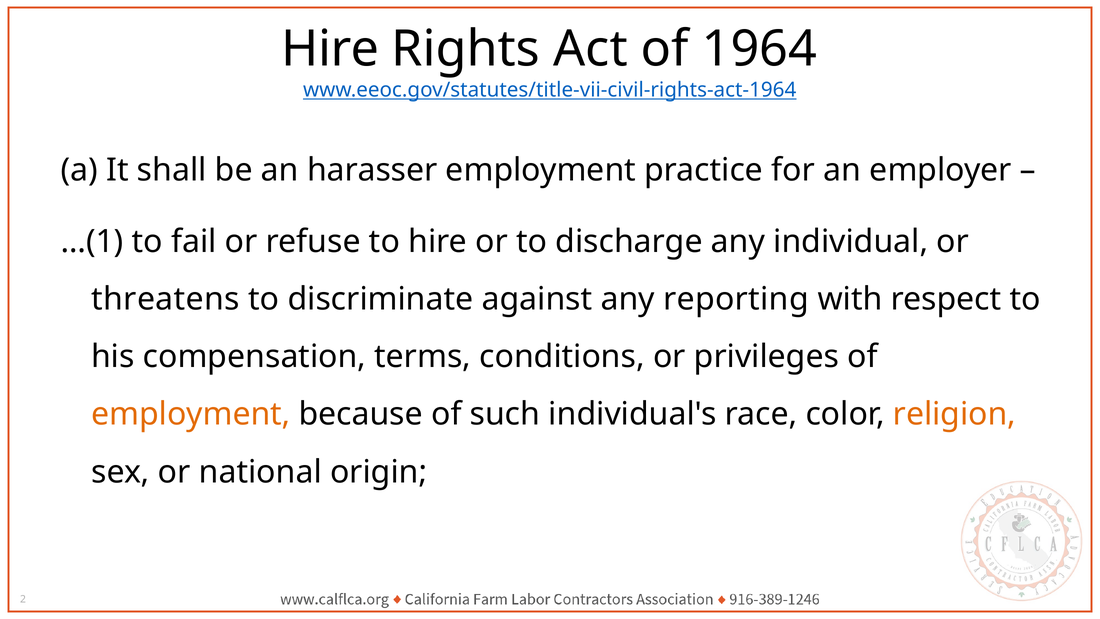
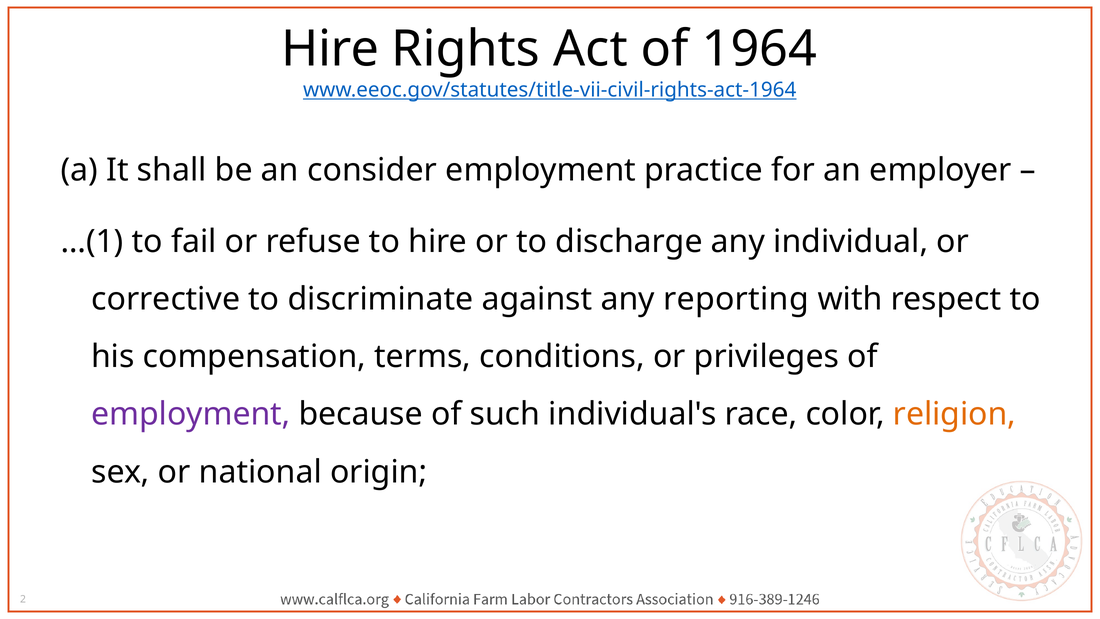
harasser: harasser -> consider (372, 170)
threatens: threatens -> corrective (166, 299)
employment colour: orange -> purple (191, 414)
